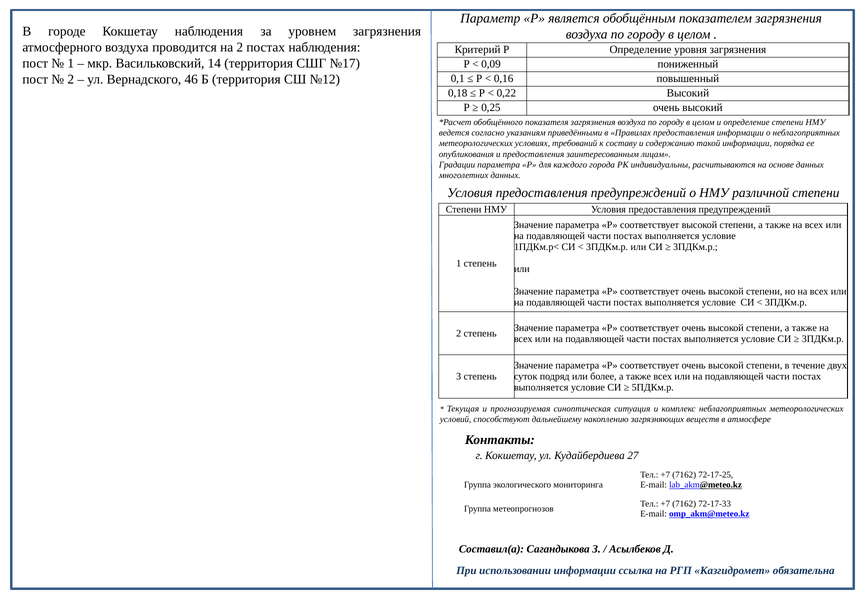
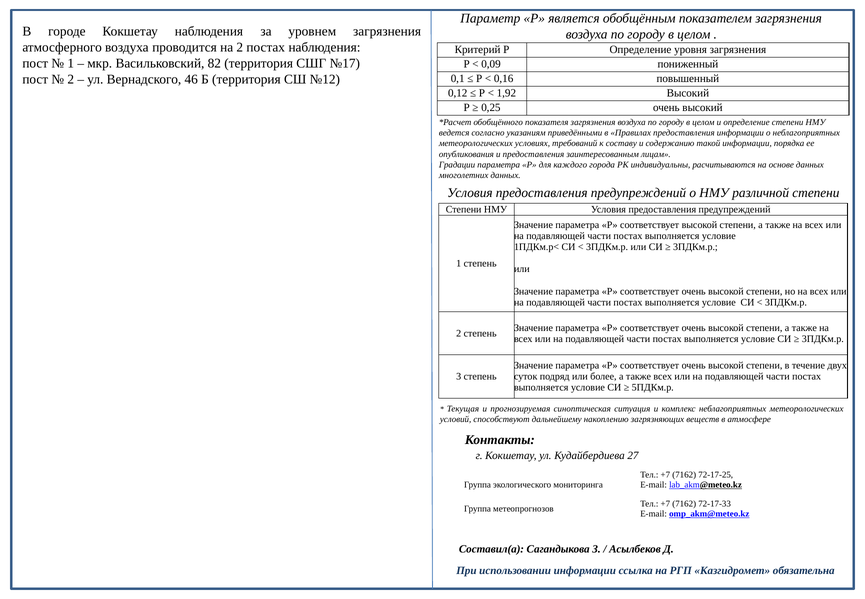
14: 14 -> 82 (214, 63)
0,18: 0,18 -> 0,12 (458, 93)
0,22: 0,22 -> 1,92 (506, 93)
